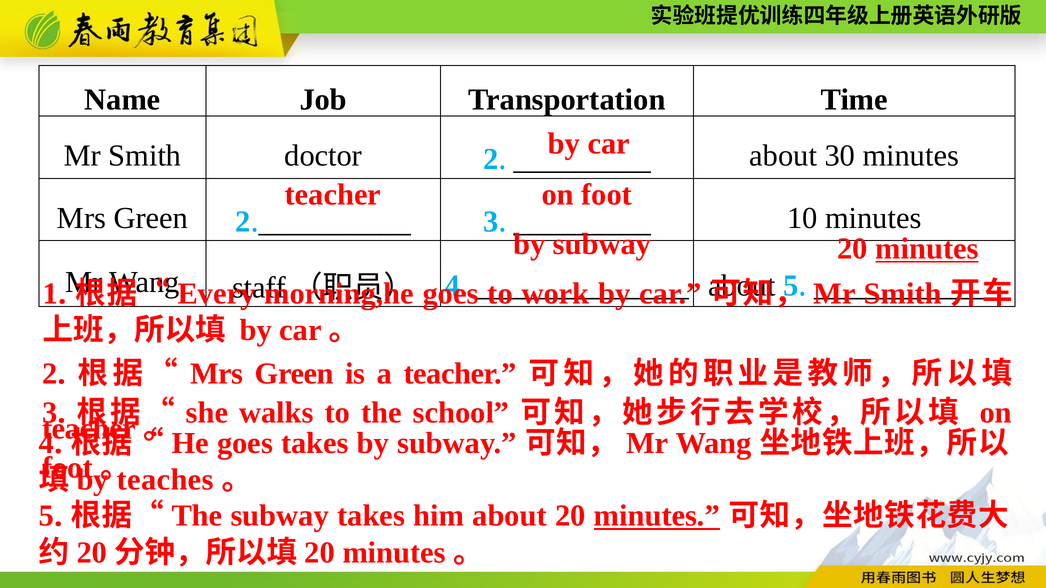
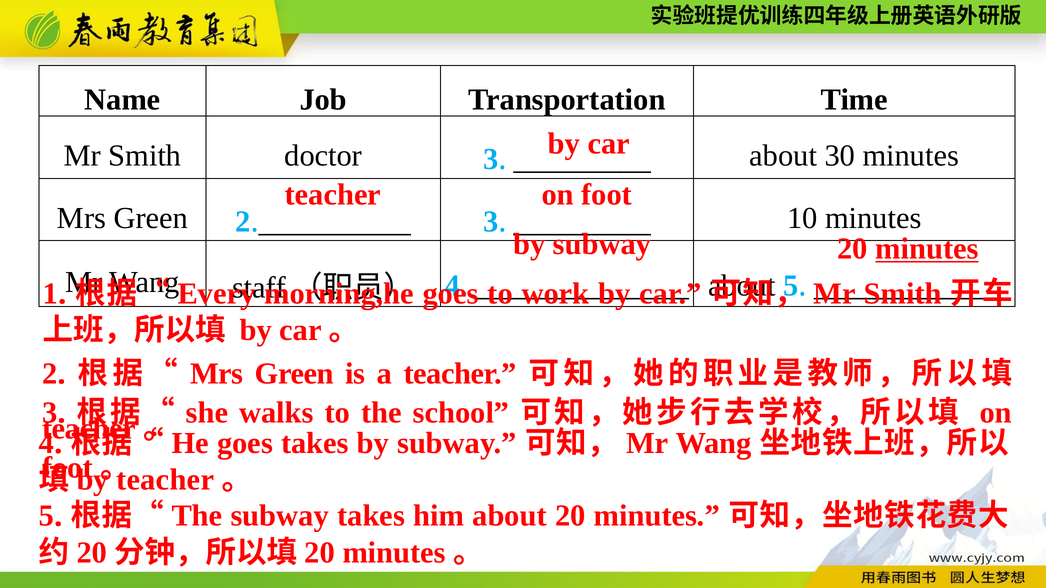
doctor 2: 2 -> 3 (491, 159)
by teaches: teaches -> teacher (165, 480)
minutes underline: present -> none (657, 516)
